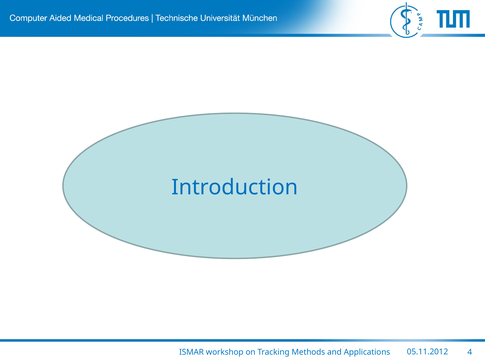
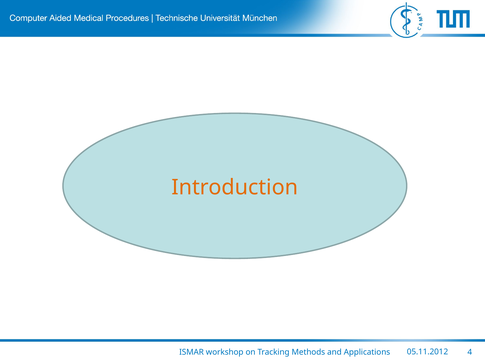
Introduction colour: blue -> orange (235, 187)
